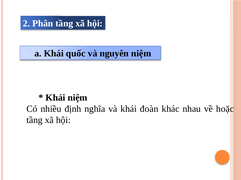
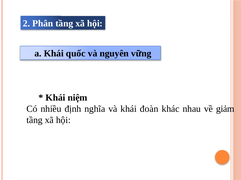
nguyên niệm: niệm -> vững (141, 54)
hoặc: hoặc -> giảm (225, 109)
